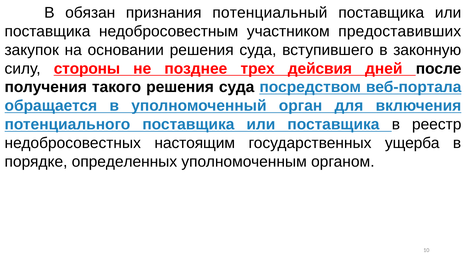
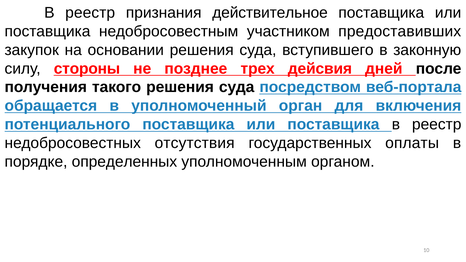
обязан: обязан -> реестр (90, 13)
потенциальный: потенциальный -> действительное (270, 13)
настоящим: настоящим -> отсутствия (195, 143)
ущерба: ущерба -> оплаты (412, 143)
